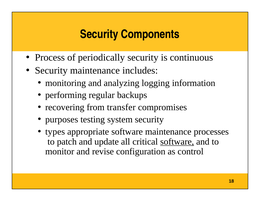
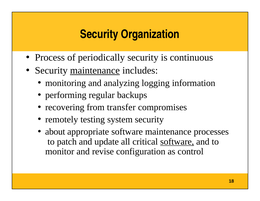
Components: Components -> Organization (150, 34)
maintenance underline: none -> present (95, 70)
purposes: purposes -> remotely (62, 119)
types: types -> about (55, 132)
